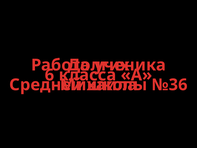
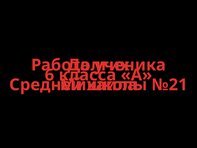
№36: №36 -> №21 (170, 85)
